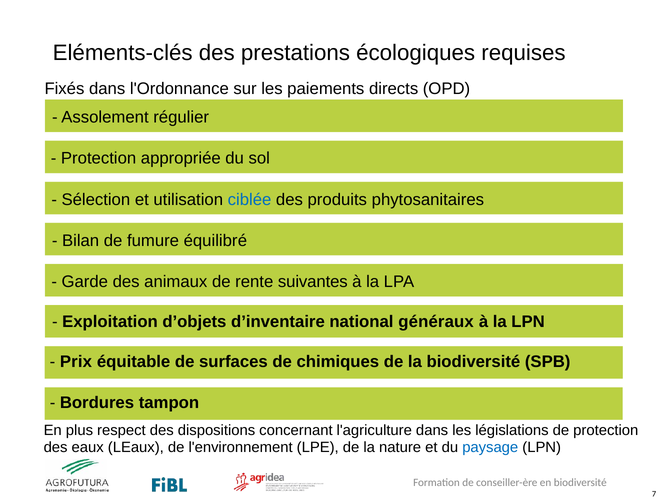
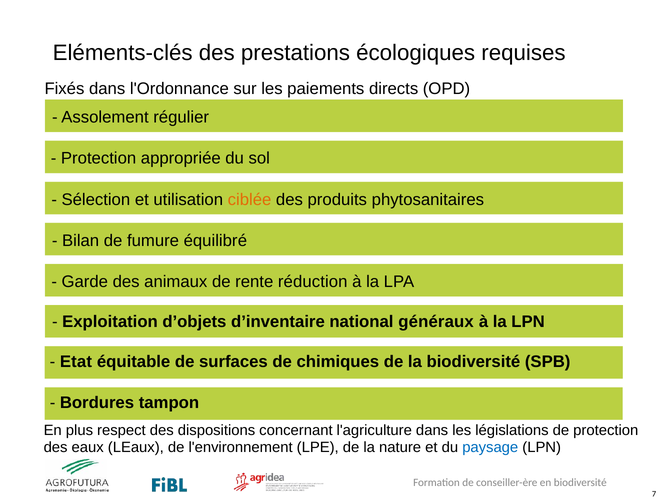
ciblée colour: blue -> orange (250, 200)
suivantes: suivantes -> réduction (313, 281)
Prix: Prix -> Etat (76, 361)
